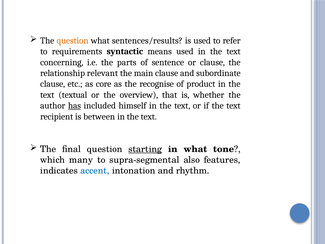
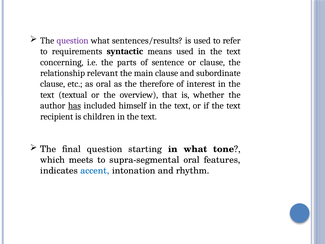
question colour: orange -> purple (73, 41)
as core: core -> oral (104, 84)
recognise: recognise -> therefore (157, 84)
product: product -> interest (201, 84)
between: between -> children (99, 116)
starting underline: present -> none (145, 149)
many: many -> meets (81, 160)
supra-segmental also: also -> oral (192, 160)
